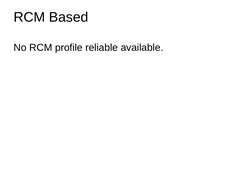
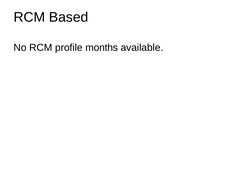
reliable: reliable -> months (102, 48)
